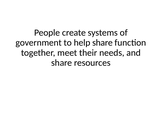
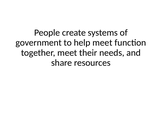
help share: share -> meet (102, 43)
